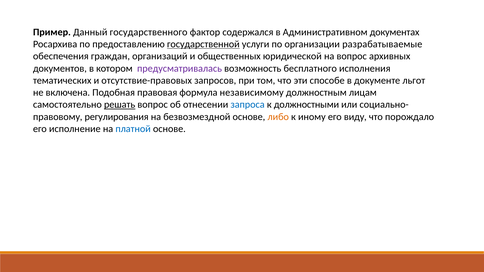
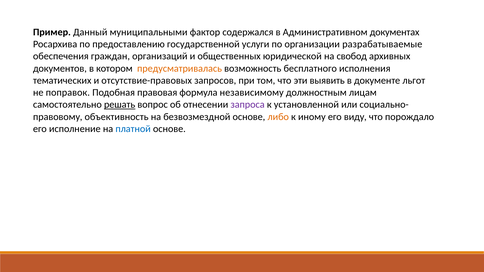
государственного: государственного -> муниципальными (149, 32)
государственной underline: present -> none (203, 44)
на вопрос: вопрос -> свобод (352, 56)
предусматривалась colour: purple -> orange (180, 68)
способе: способе -> выявить (327, 81)
включена: включена -> поправок (68, 93)
запроса colour: blue -> purple (248, 105)
должностными: должностными -> установленной (306, 105)
регулирования: регулирования -> объективность (117, 117)
